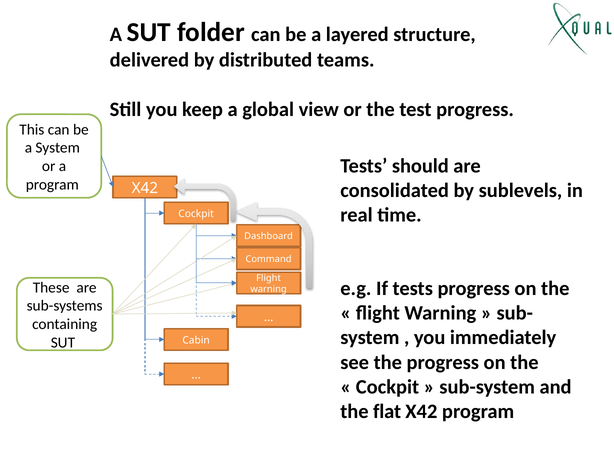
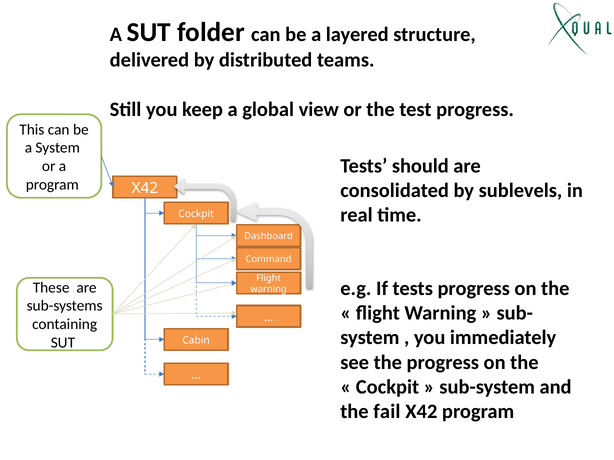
flat: flat -> fail (387, 412)
